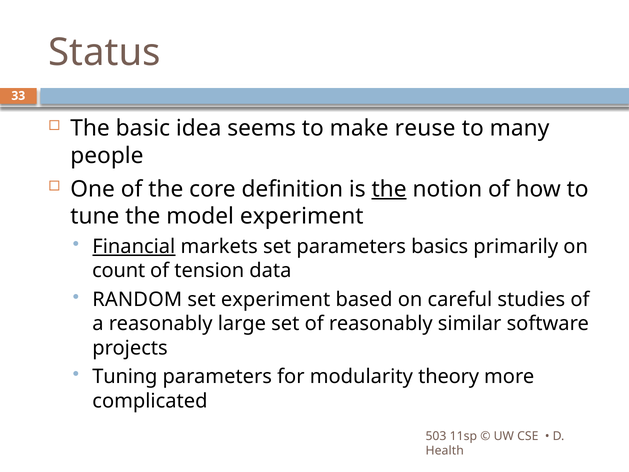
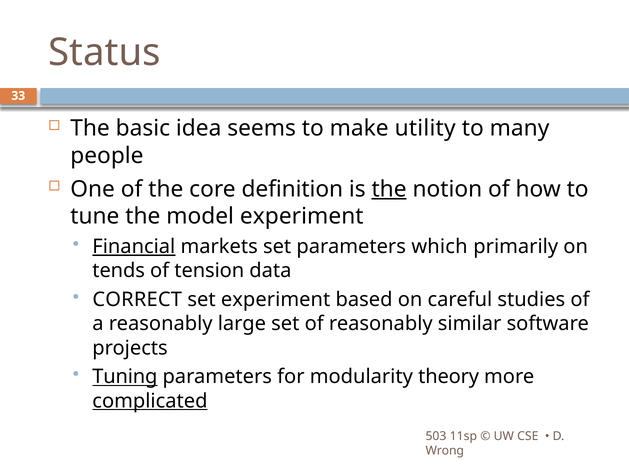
reuse: reuse -> utility (425, 128)
basics: basics -> which (440, 247)
count: count -> tends (119, 271)
RANDOM: RANDOM -> CORRECT (137, 300)
Tuning underline: none -> present (125, 377)
complicated underline: none -> present (150, 401)
Health: Health -> Wrong (445, 451)
